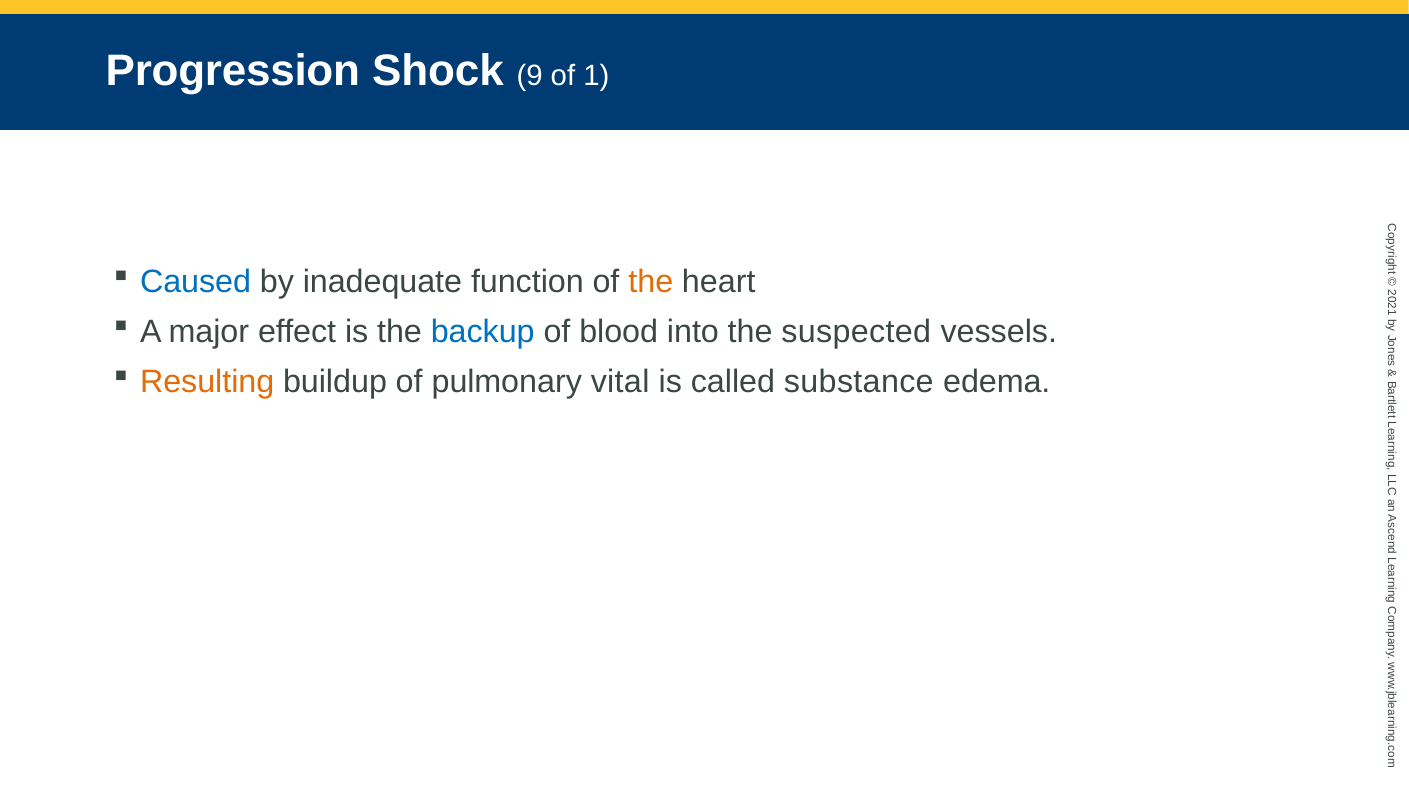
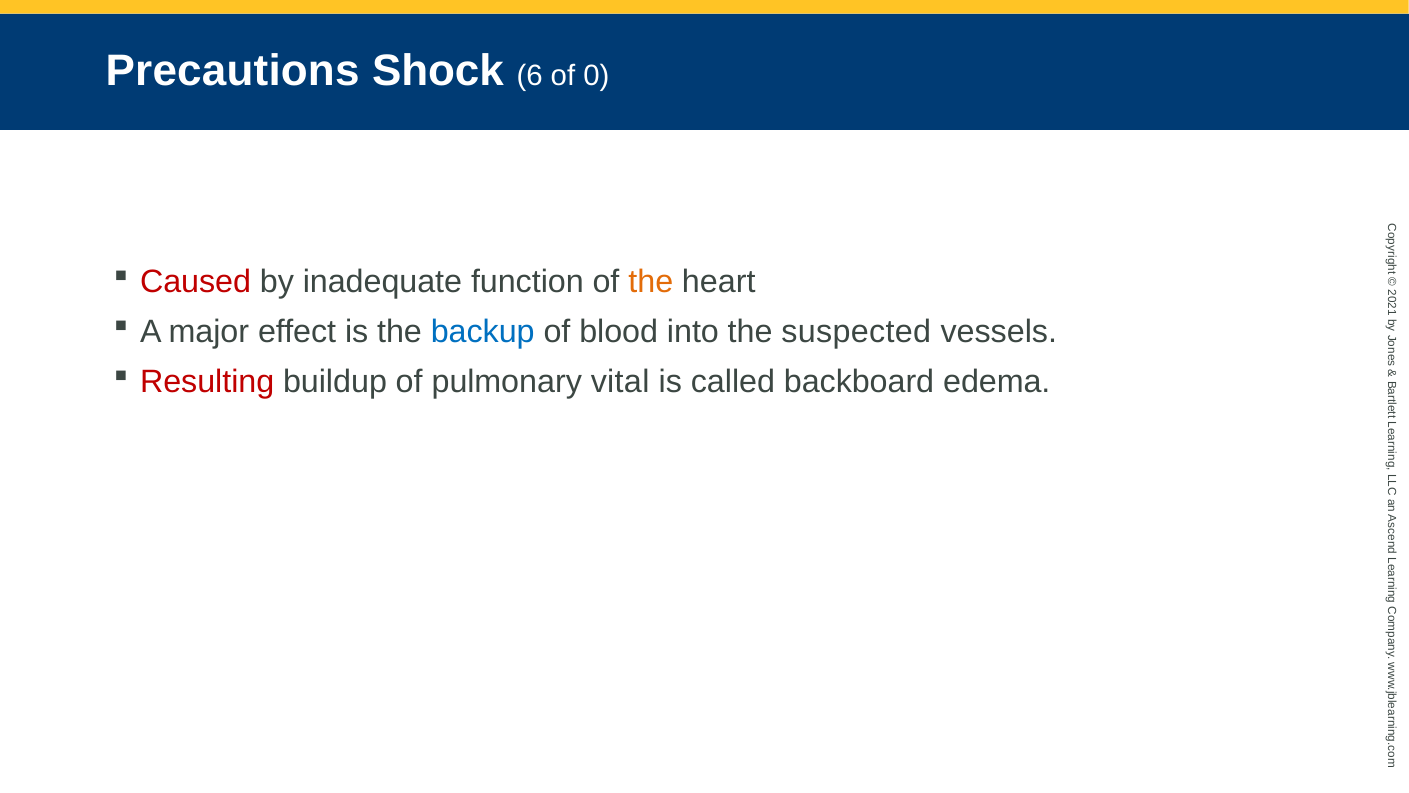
Progression: Progression -> Precautions (233, 71)
9: 9 -> 6 (530, 76)
of 1: 1 -> 0 (596, 76)
Caused colour: blue -> red (196, 282)
Resulting colour: orange -> red (207, 382)
substance: substance -> backboard (859, 382)
